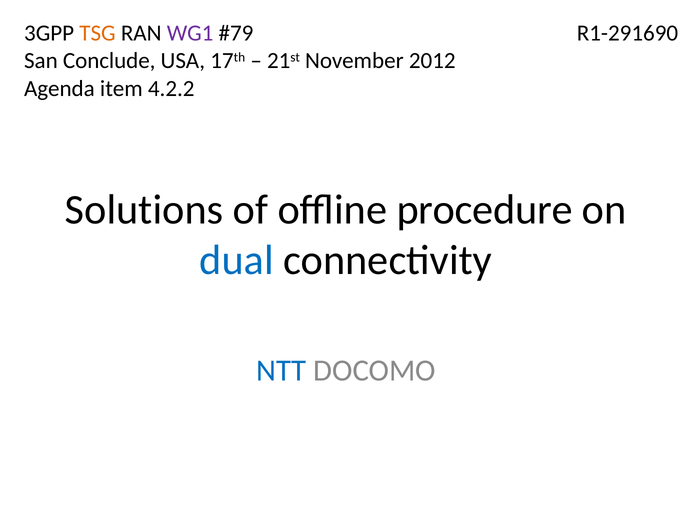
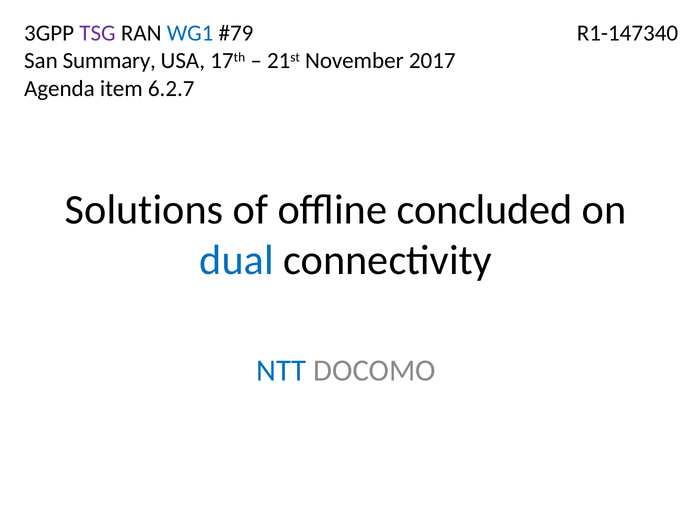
TSG colour: orange -> purple (98, 33)
WG1 colour: purple -> blue (190, 33)
R1-291690: R1-291690 -> R1-147340 (627, 33)
Conclude: Conclude -> Summary (109, 61)
2012: 2012 -> 2017 (432, 61)
4.2.2: 4.2.2 -> 6.2.7 (171, 89)
procedure: procedure -> concluded (484, 210)
